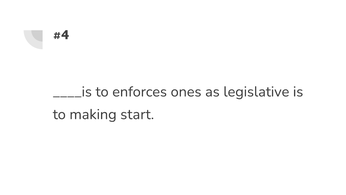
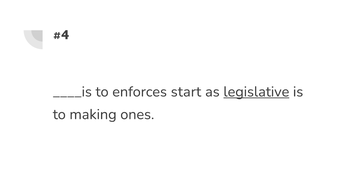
ones: ones -> start (186, 92)
legislative underline: none -> present (256, 92)
start: start -> ones (137, 114)
